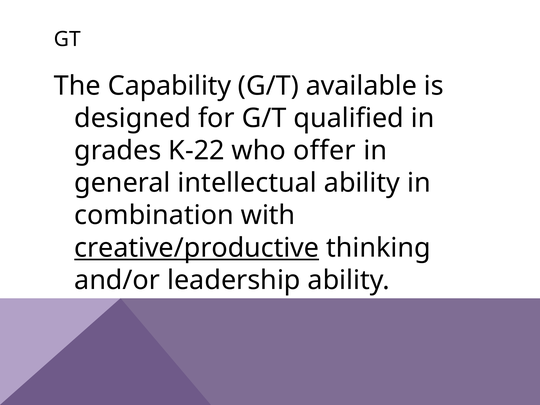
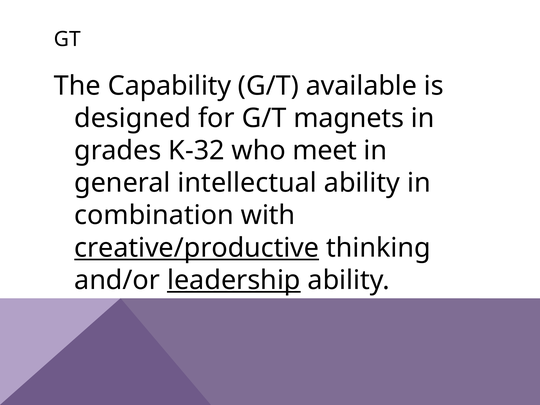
qualified: qualified -> magnets (349, 118)
K-22: K-22 -> K-32 (196, 151)
offer: offer -> meet (325, 151)
leadership underline: none -> present (234, 280)
